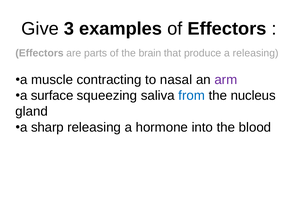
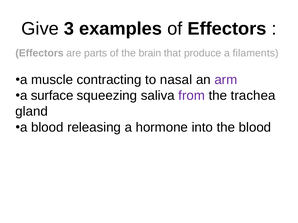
a releasing: releasing -> filaments (256, 53)
from colour: blue -> purple (192, 96)
nucleus: nucleus -> trachea (253, 96)
a sharp: sharp -> blood (47, 128)
